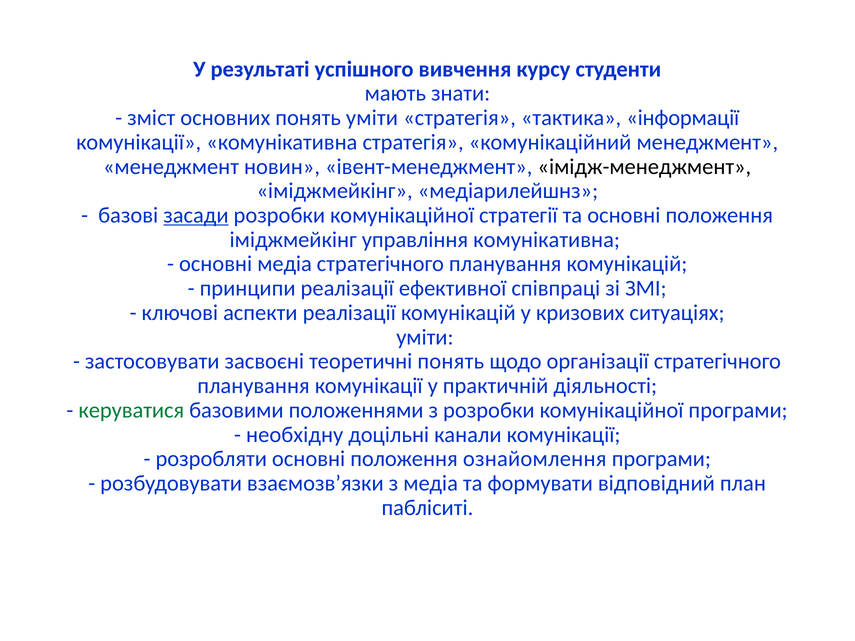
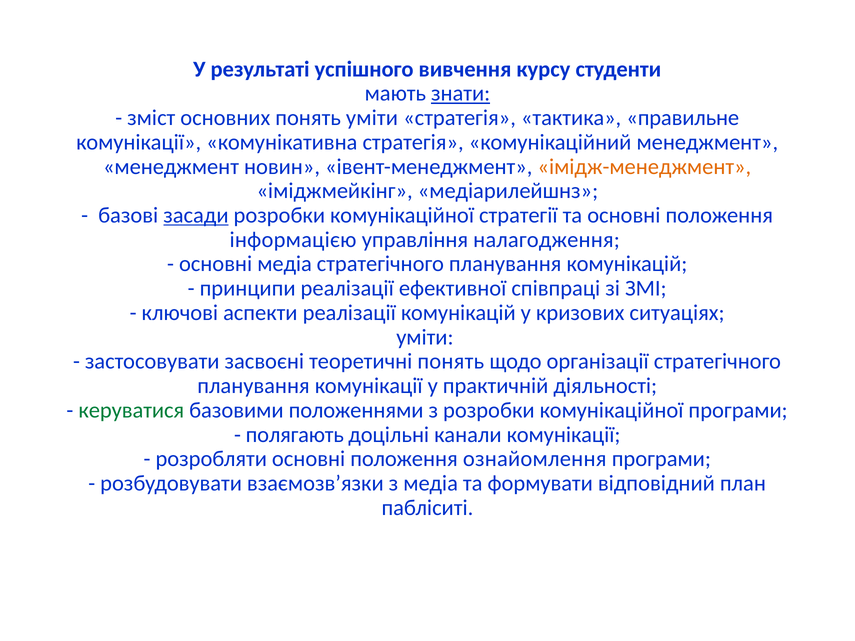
знати underline: none -> present (461, 94)
інформації: інформації -> правильне (683, 118)
імідж-менеджмент colour: black -> orange (644, 167)
іміджмейкінг: іміджмейкінг -> інформацією (293, 240)
управління комунікативна: комунікативна -> налагодження (547, 240)
необхідну: необхідну -> полягають (295, 435)
